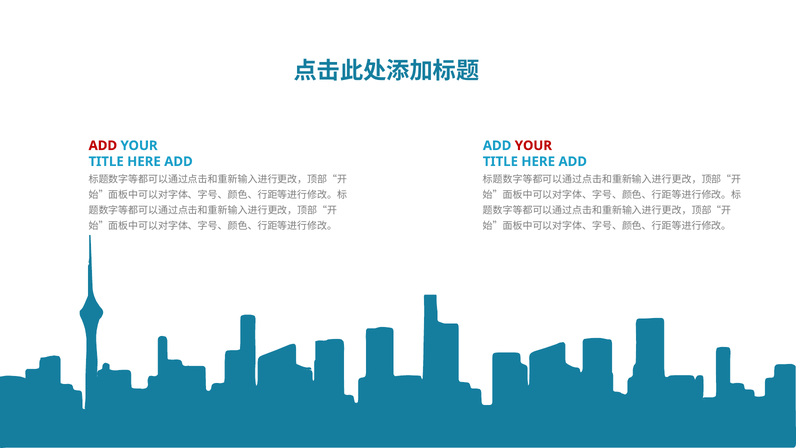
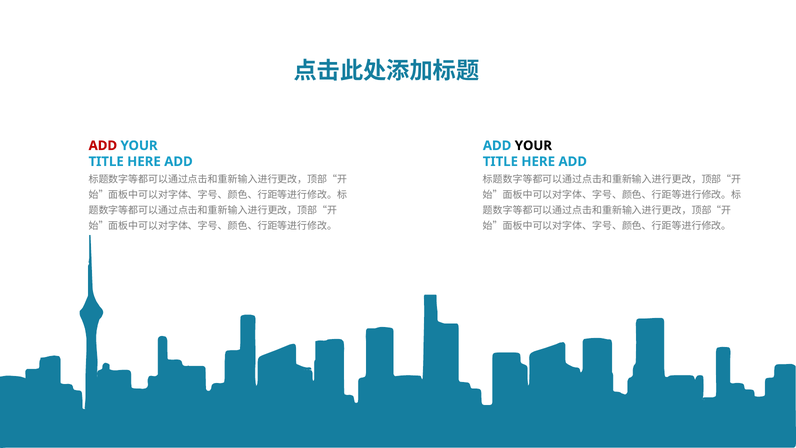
YOUR colour: red -> black (533, 146)
